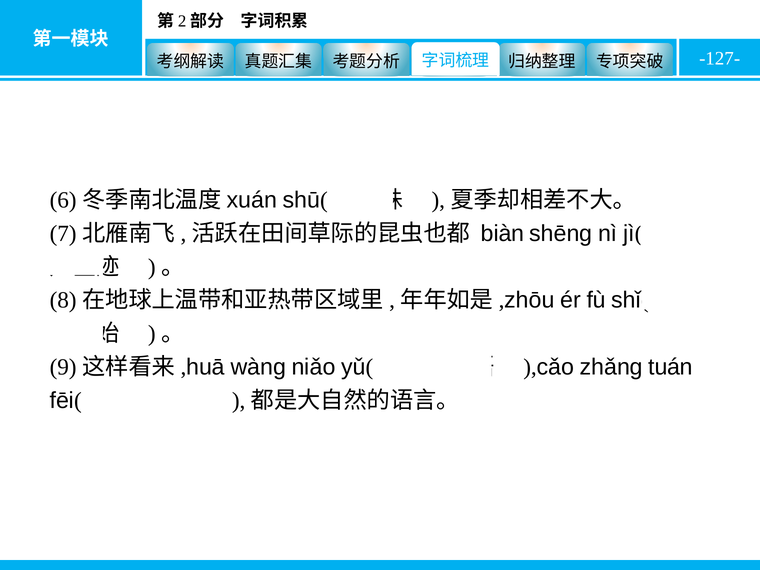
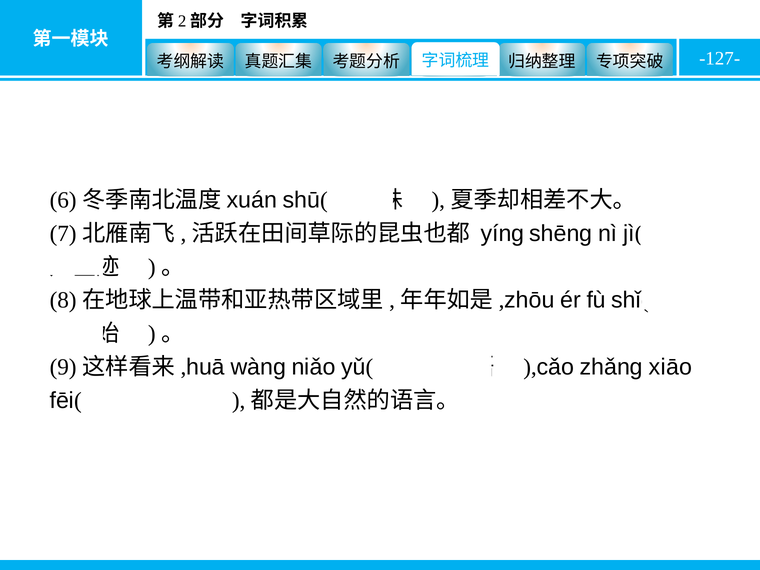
biàn: biàn -> yíng (503, 233)
tuán: tuán -> xiāo (670, 367)
